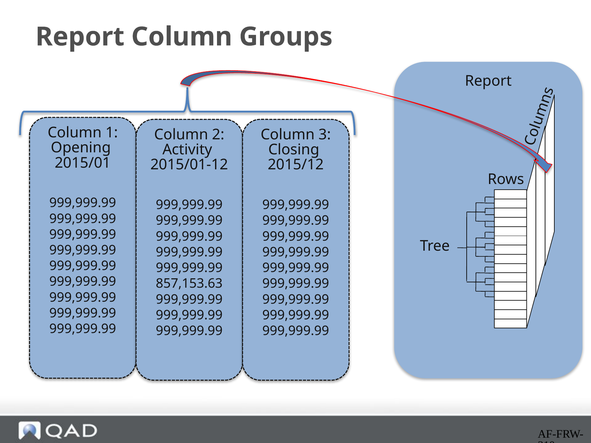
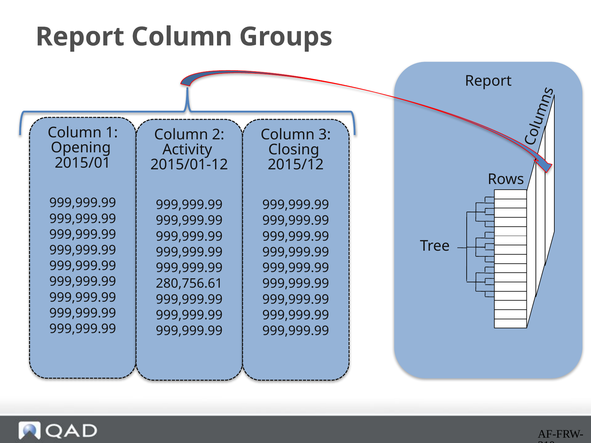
857,153.63: 857,153.63 -> 280,756.61 (189, 284)
